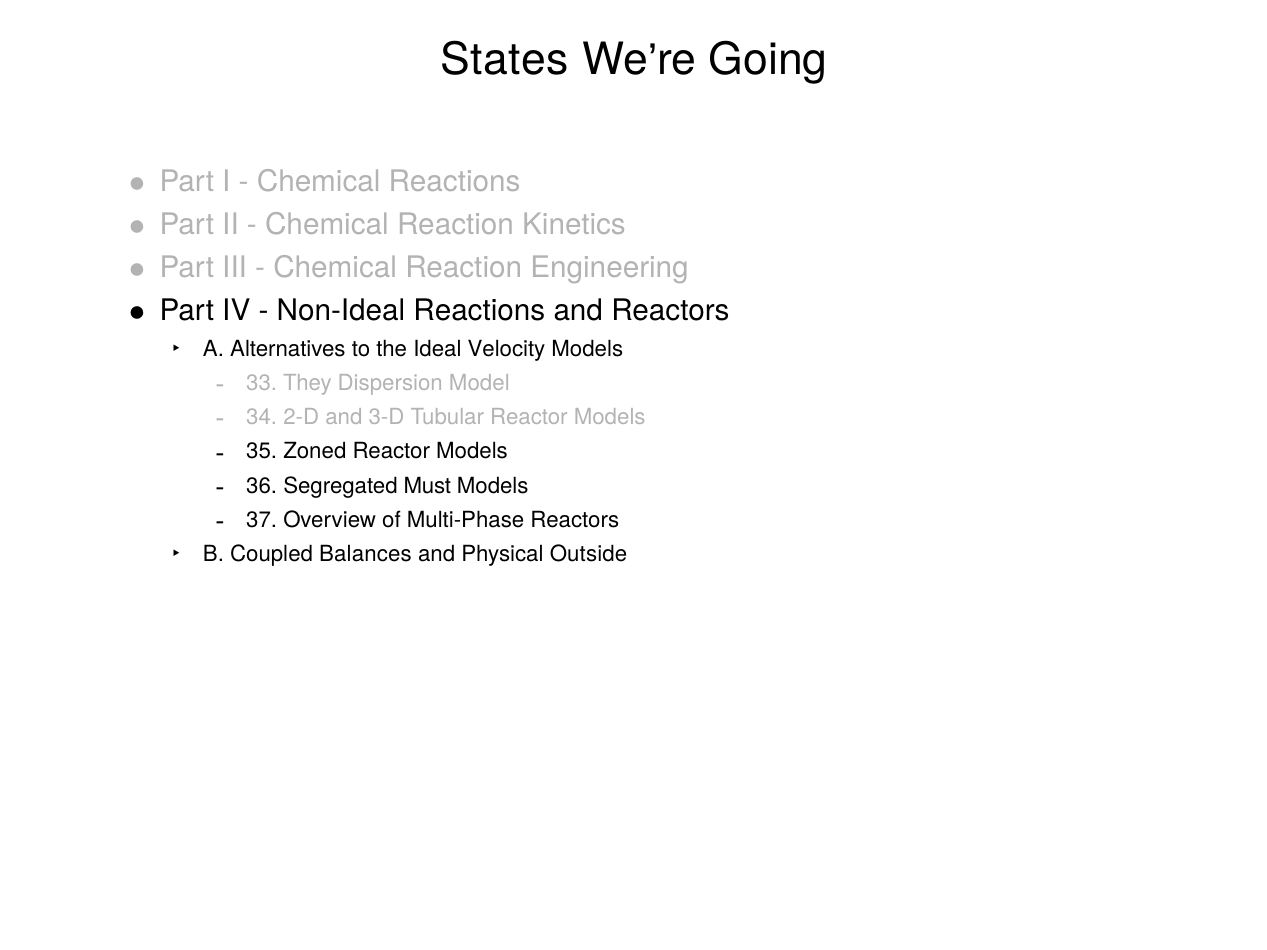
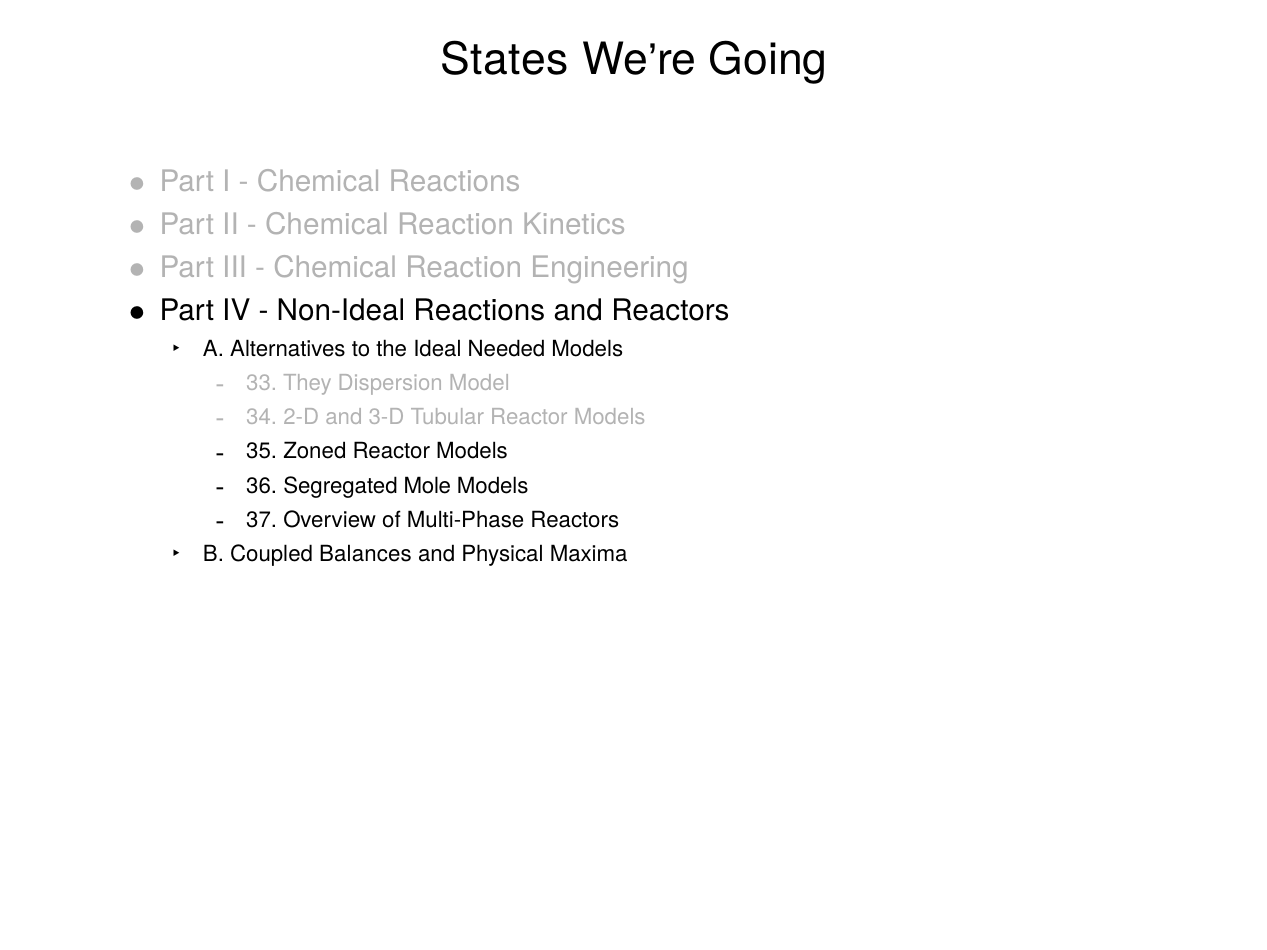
Velocity: Velocity -> Needed (507, 349)
Must: Must -> Mole (427, 486)
Outside: Outside -> Maxima (589, 554)
